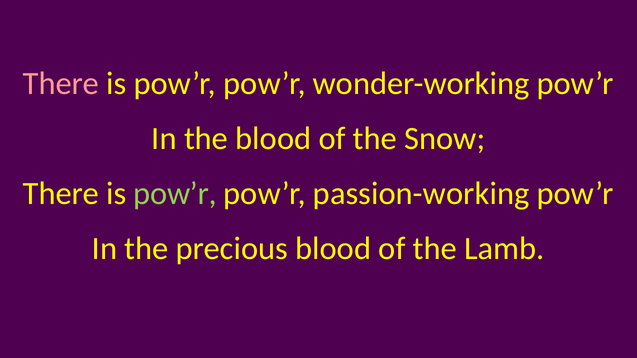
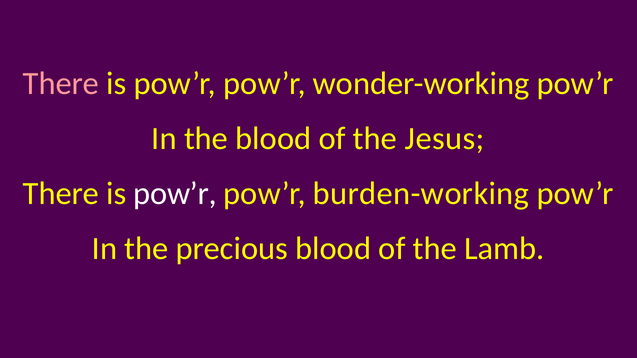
Snow: Snow -> Jesus (445, 139)
pow’r colour: light green -> white (175, 194)
passion-working: passion-working -> burden-working (421, 194)
